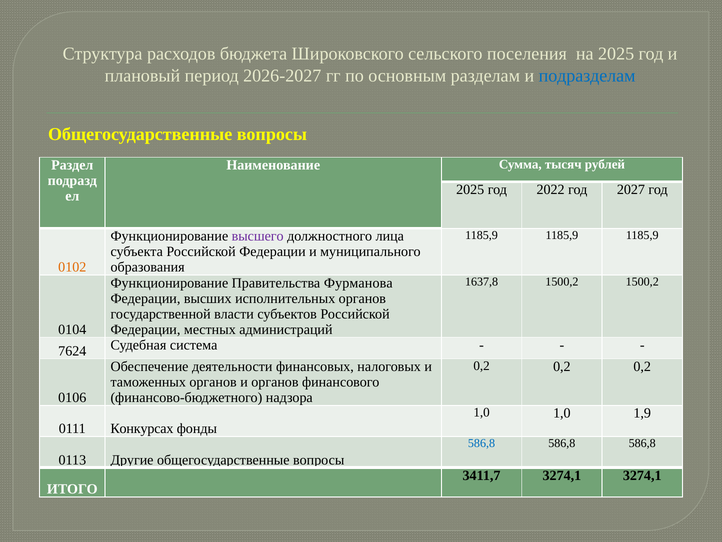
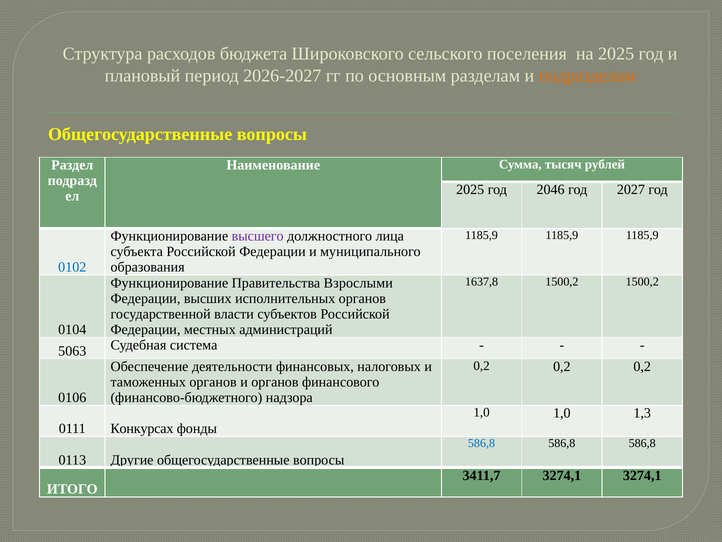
подразделам colour: blue -> orange (587, 76)
2022: 2022 -> 2046 (551, 189)
0102 colour: orange -> blue (72, 267)
Фурманова: Фурманова -> Взрослыми (358, 283)
7624: 7624 -> 5063 (72, 351)
1,9: 1,9 -> 1,3 (642, 413)
